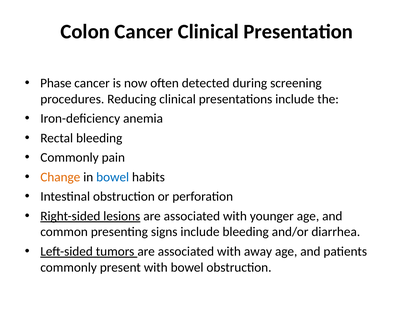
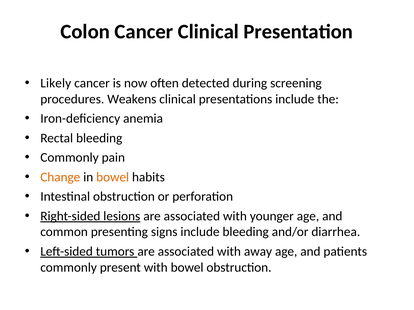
Phase: Phase -> Likely (56, 83)
Reducing: Reducing -> Weakens (132, 99)
bowel colour: blue -> orange (113, 177)
